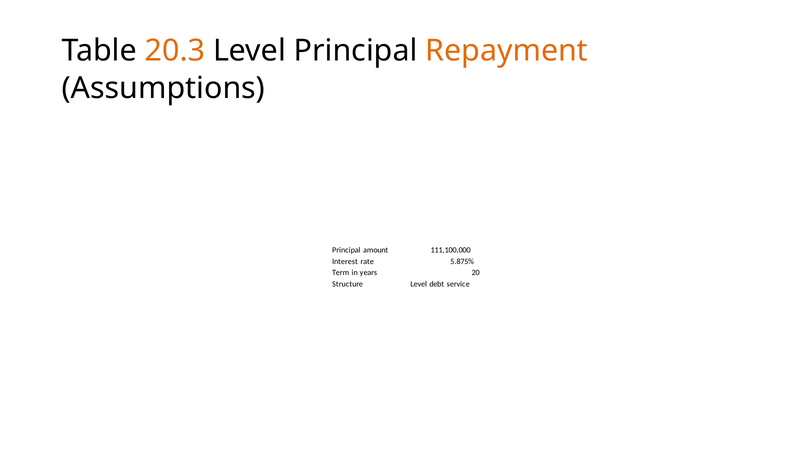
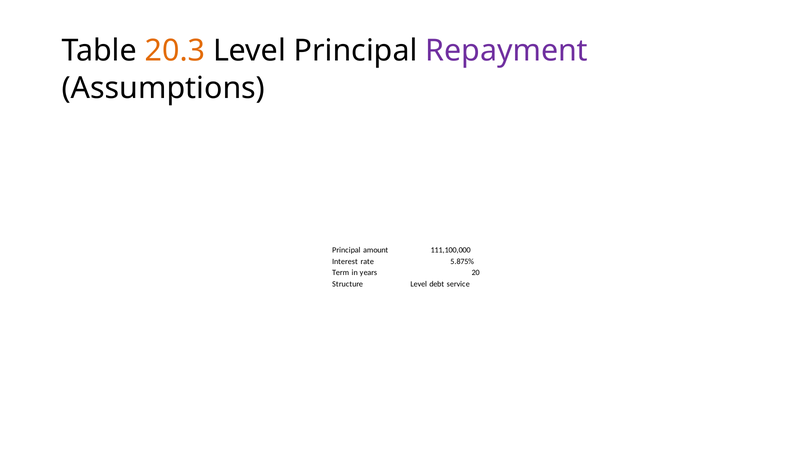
Repayment colour: orange -> purple (507, 51)
